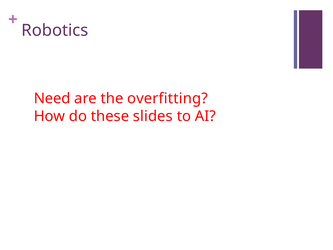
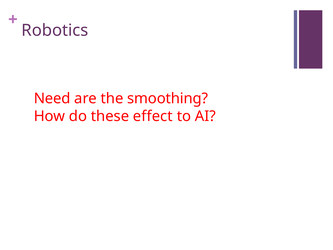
overfitting: overfitting -> smoothing (168, 98)
slides: slides -> effect (153, 116)
